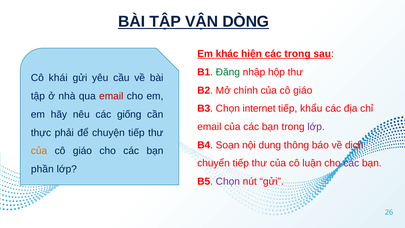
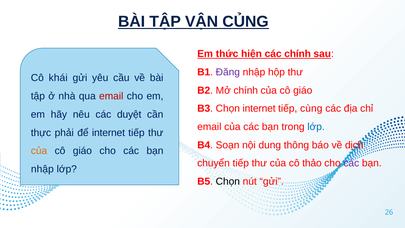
DÒNG: DÒNG -> CỦNG (246, 22)
khác: khác -> thức (227, 54)
các trong: trong -> chính (298, 54)
Đăng colour: green -> purple (228, 72)
khẩu: khẩu -> cùng (311, 108)
giống: giống -> duyệt (129, 114)
lớp colour: purple -> blue (316, 127)
để chuyện: chuyện -> internet (108, 133)
luận: luận -> thảo (312, 163)
phần: phần -> nhập (42, 169)
Chọn colour: purple -> black (228, 181)
